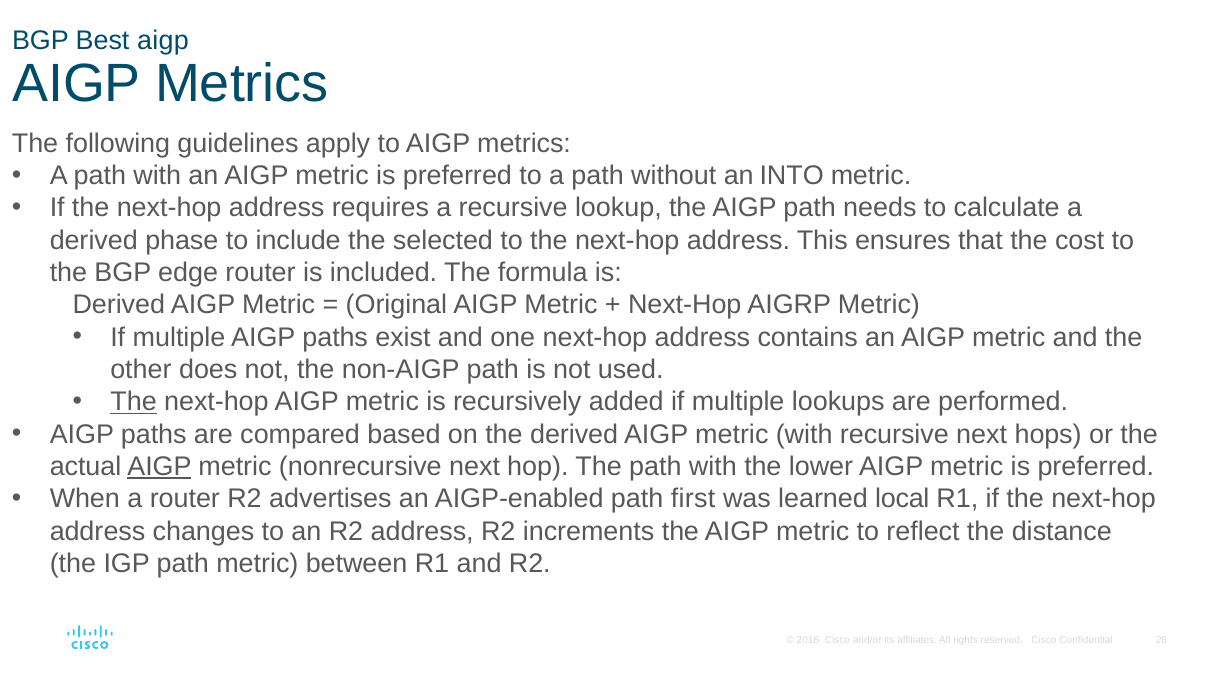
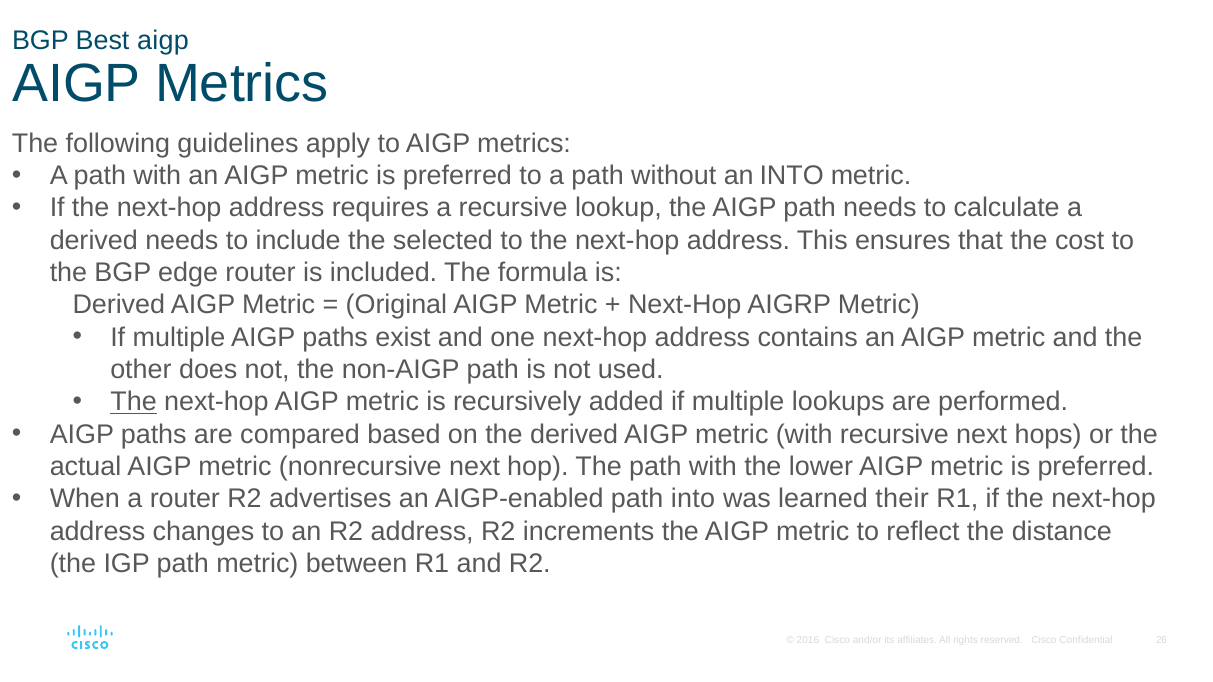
derived phase: phase -> needs (182, 240)
AIGP underline: present -> none (159, 467)
path first: first -> into (693, 499)
local: local -> their (902, 499)
